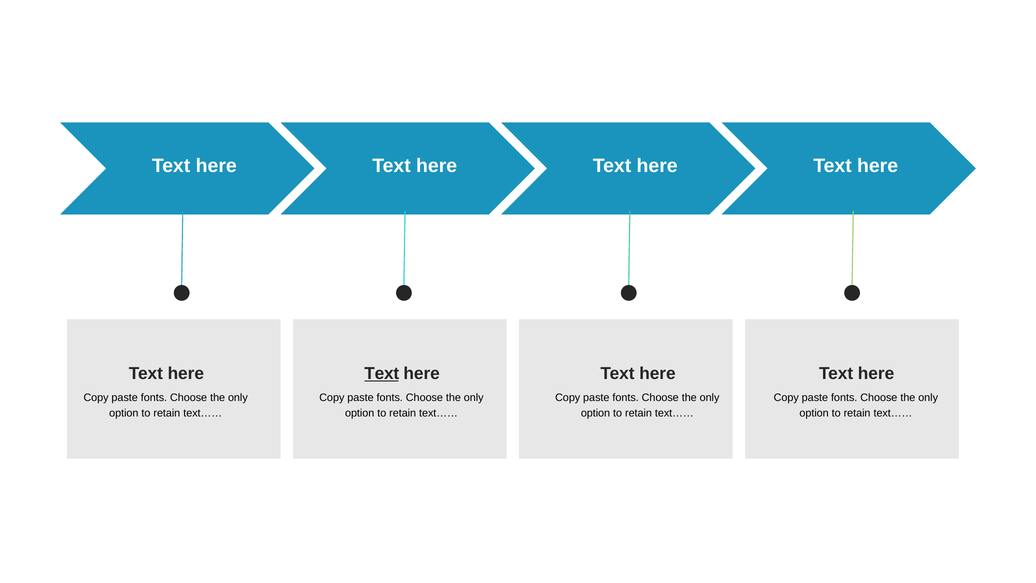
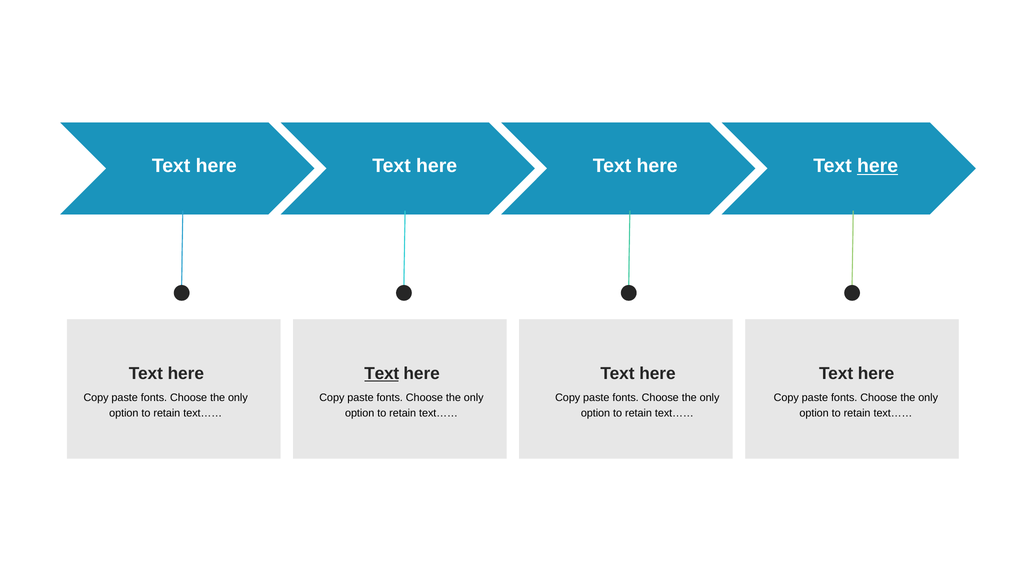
here underline: none -> present (878, 166)
